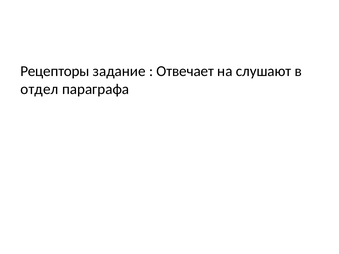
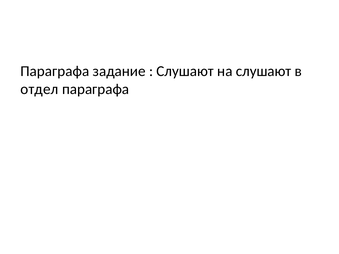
Рецепторы: Рецепторы -> Параграфа (55, 71)
Отвечает: Отвечает -> Слушают (185, 71)
